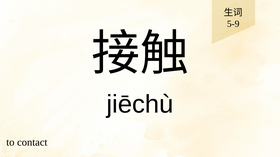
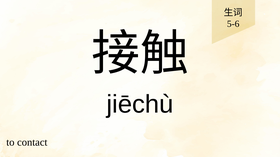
5-9: 5-9 -> 5-6 (233, 24)
